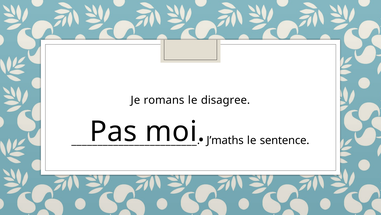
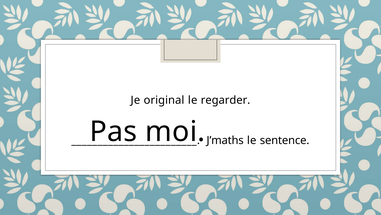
romans: romans -> original (164, 100)
disagree: disagree -> regarder (226, 100)
